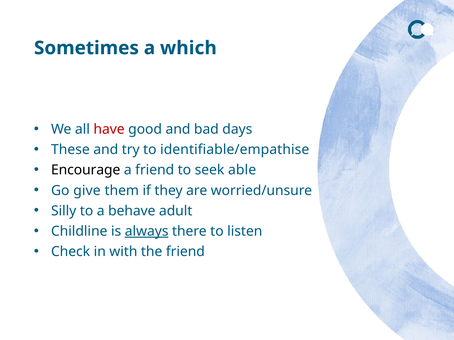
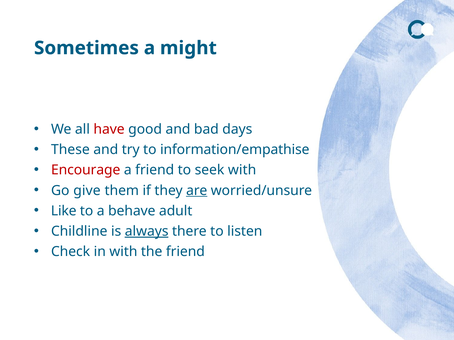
which: which -> might (188, 48)
identifiable/empathise: identifiable/empathise -> information/empathise (235, 150)
Encourage colour: black -> red (86, 170)
seek able: able -> with (242, 170)
are underline: none -> present (197, 191)
Silly: Silly -> Like (64, 211)
